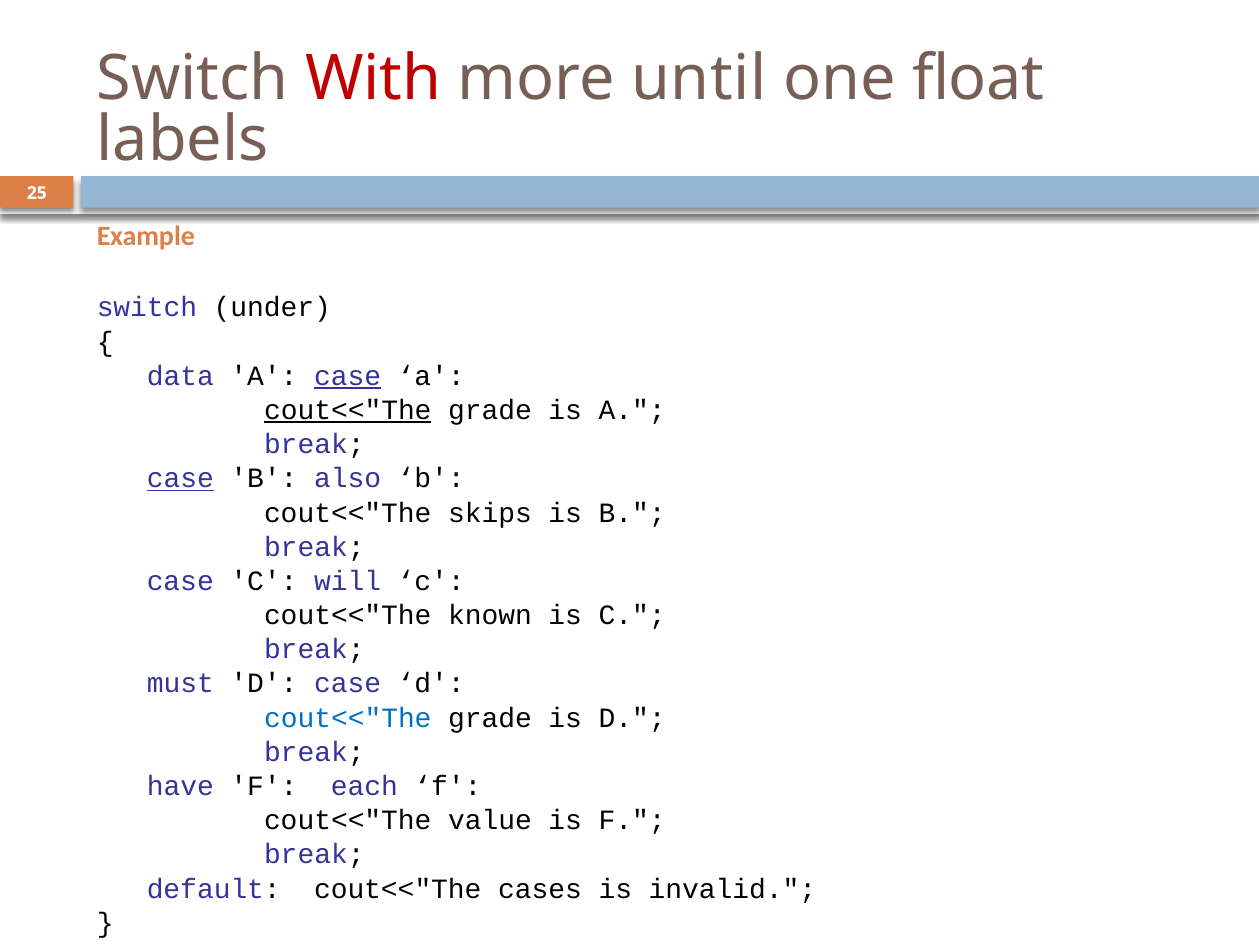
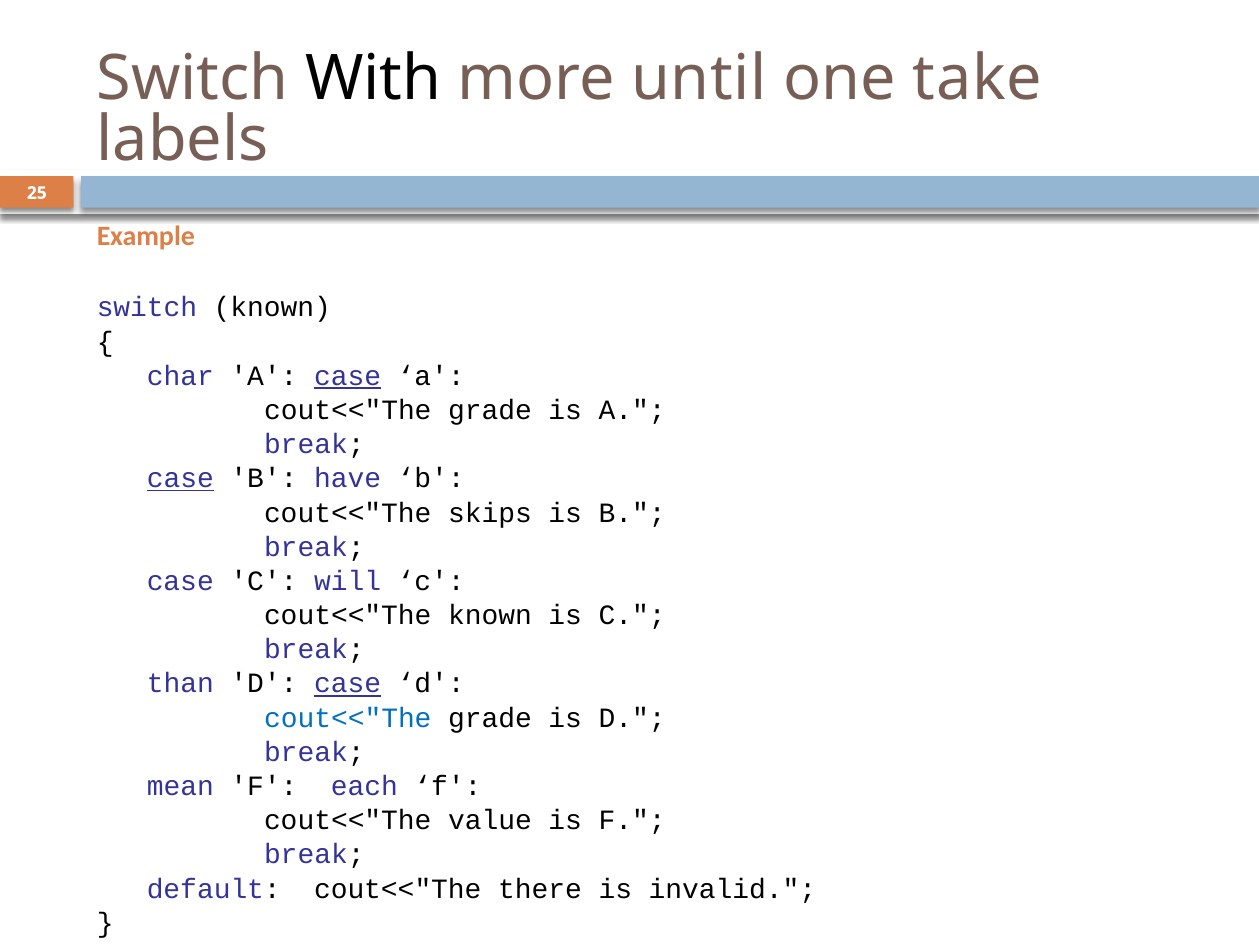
With colour: red -> black (373, 79)
float: float -> take (977, 79)
switch under: under -> known (272, 308)
data: data -> char (180, 376)
cout<<"The underline: present -> none (348, 410)
also: also -> have (348, 479)
must: must -> than (180, 684)
case underline: none -> present (348, 684)
have: have -> mean (180, 787)
cases: cases -> there (540, 889)
